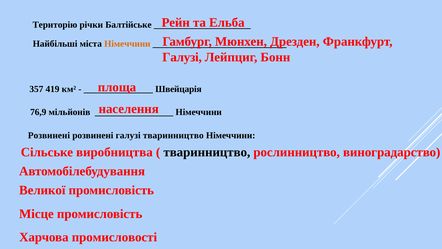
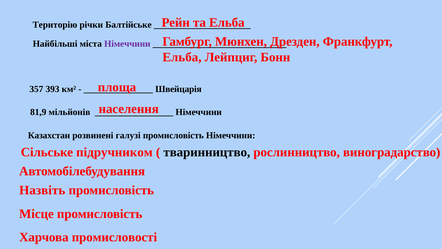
Німеччини colour: orange -> purple (127, 44)
Галузі: Галузі -> Ельба (182, 57)
419: 419 -> 393 (53, 89)
76,9: 76,9 -> 81,9 (38, 112)
Розвинені: Розвинені -> Казахстан (49, 135)
галузі тваринництво: тваринництво -> промисловість (173, 135)
виробництва: виробництва -> підручником (114, 152)
Великої: Великої -> Назвіть (42, 190)
